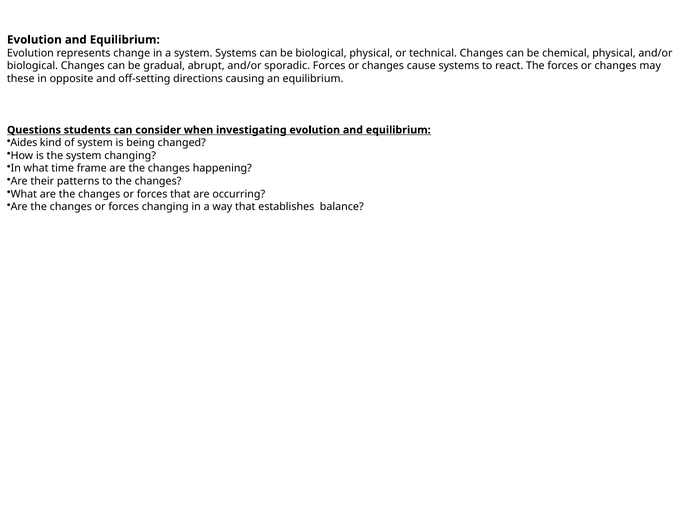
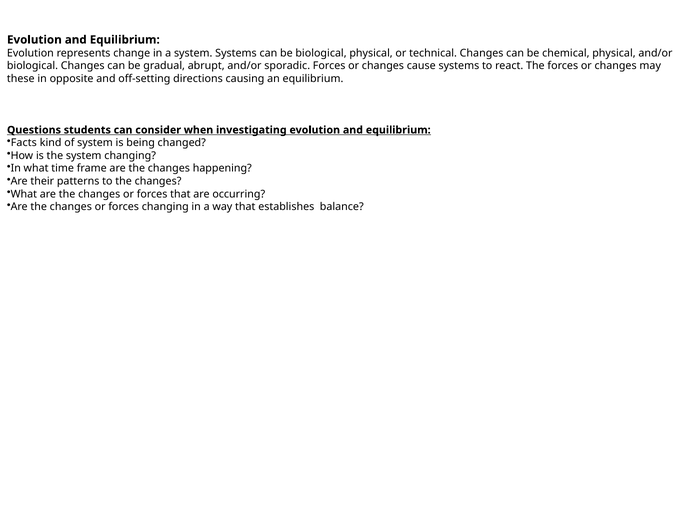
Aides: Aides -> Facts (24, 143)
